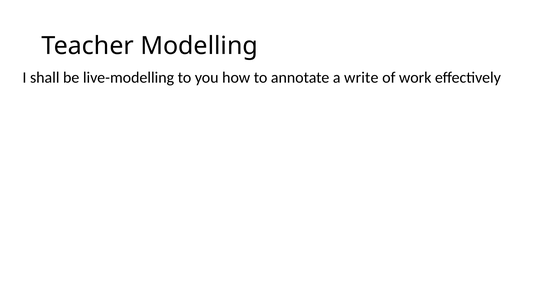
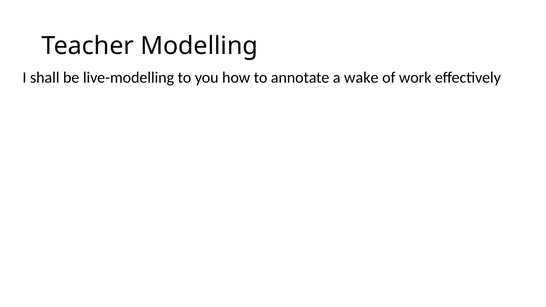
write: write -> wake (361, 78)
